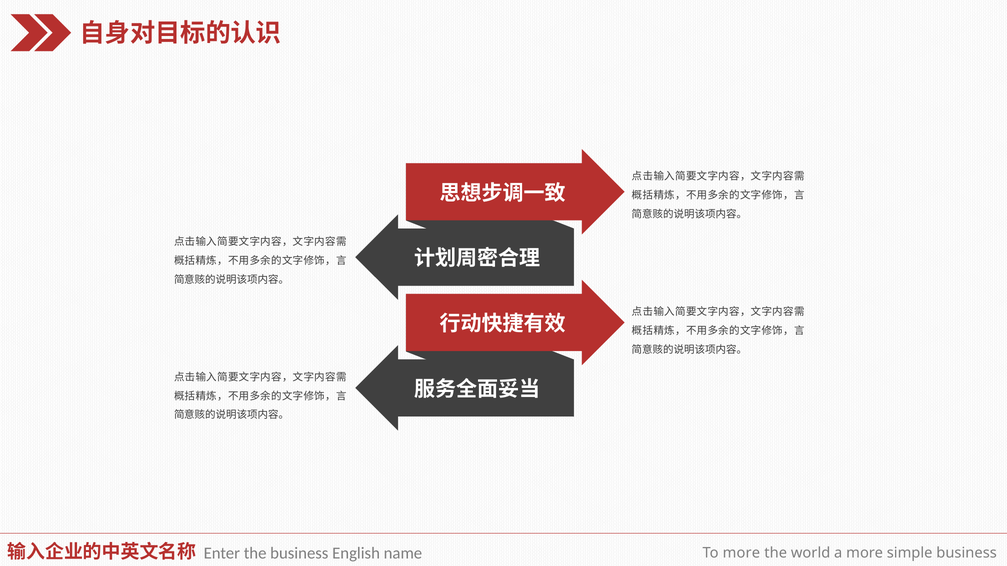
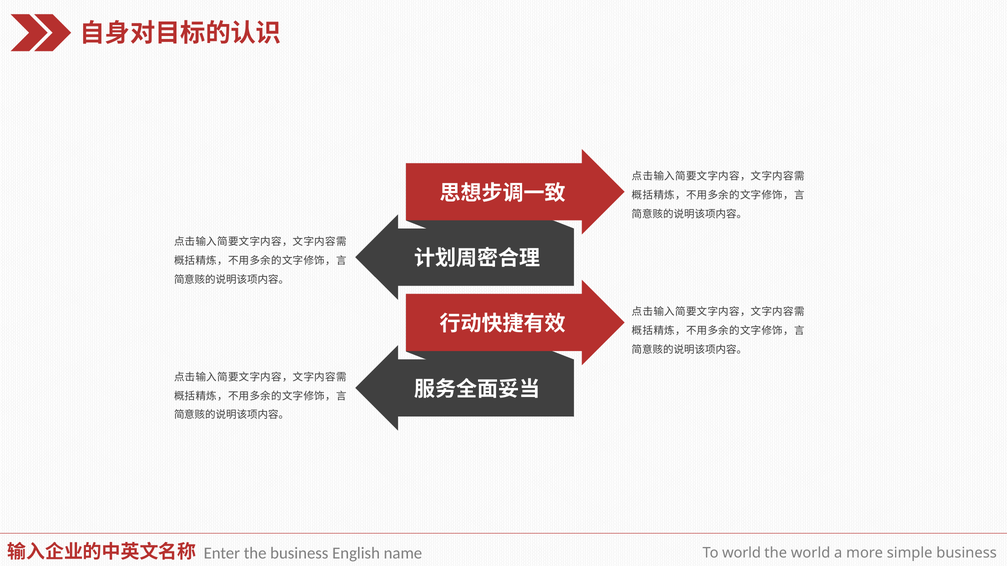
To more: more -> world (742, 553)
